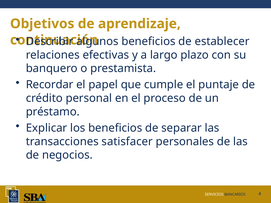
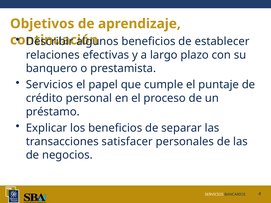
Recordar: Recordar -> Servicios (50, 85)
